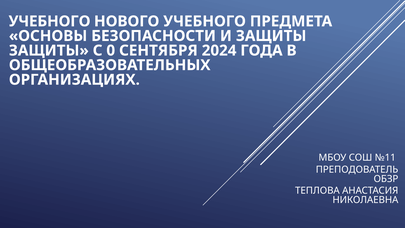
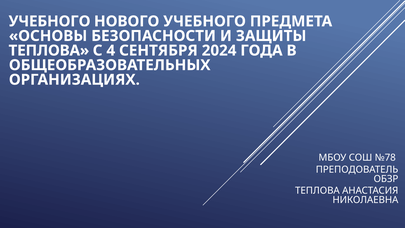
ЗАЩИТЫ: ЗАЩИТЫ -> ТЕПЛОВА (49, 50)
0: 0 -> 4 (111, 50)
№11: №11 -> №78 (385, 158)
